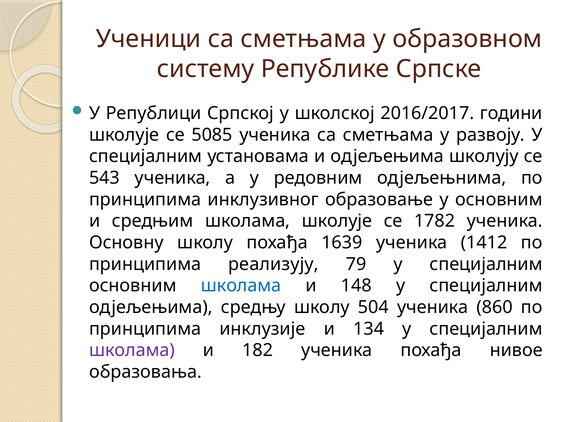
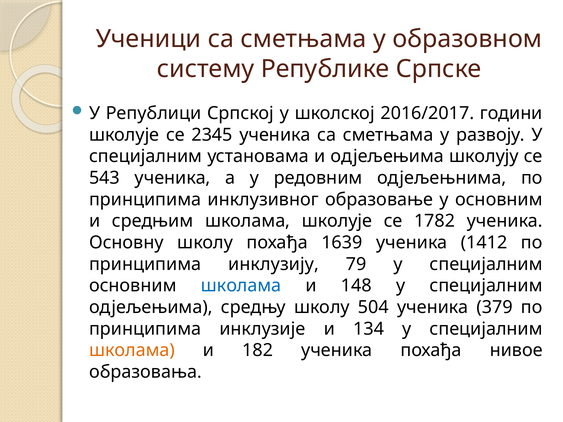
5085: 5085 -> 2345 (212, 135)
реализују: реализују -> инклузију (274, 264)
860: 860 -> 379 (495, 307)
школама colour: purple -> orange (132, 351)
